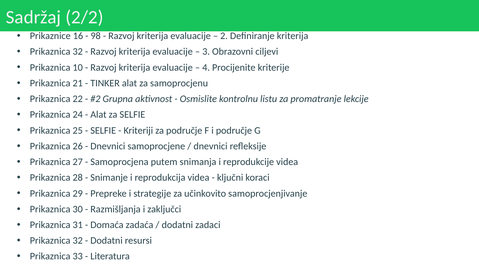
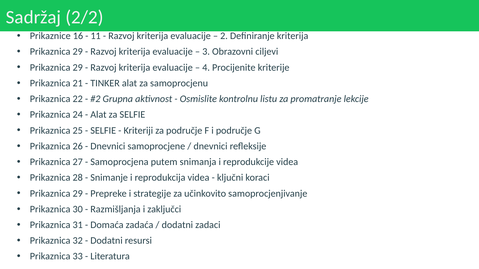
98: 98 -> 11 (96, 36)
32: 32 -> 29 (78, 52)
10: 10 -> 29 (78, 68)
